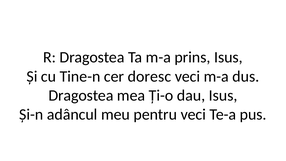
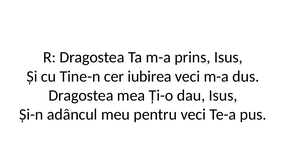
doresc: doresc -> iubirea (150, 76)
